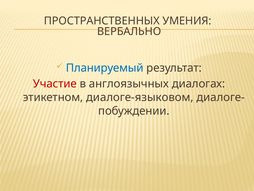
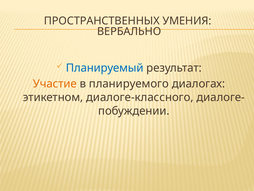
Участие colour: red -> orange (55, 84)
англоязычных: англоязычных -> планируемого (129, 84)
диалоге-языковом: диалоге-языковом -> диалоге-классного (140, 97)
